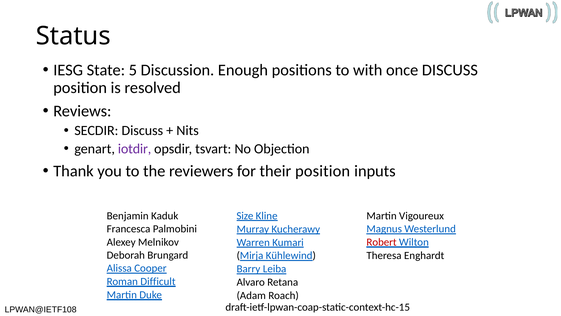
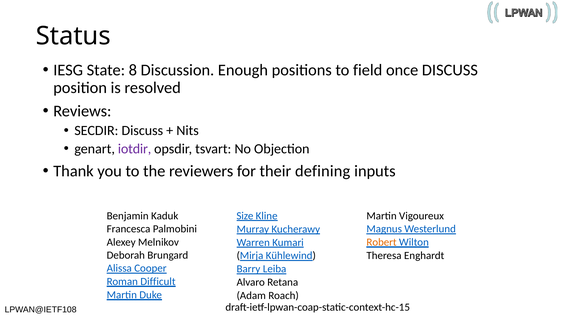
5: 5 -> 8 (133, 70)
with: with -> field (368, 70)
their position: position -> defining (323, 171)
Robert colour: red -> orange (382, 242)
